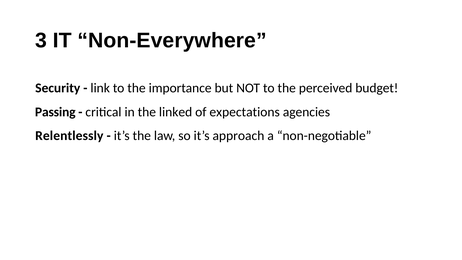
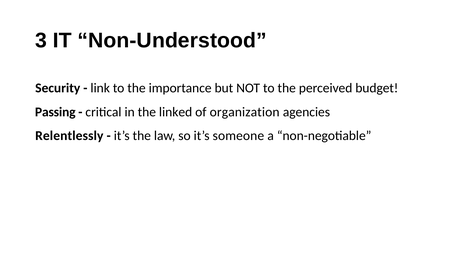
Non-Everywhere: Non-Everywhere -> Non-Understood (172, 40)
expectations: expectations -> organization (245, 112)
approach: approach -> someone (238, 136)
